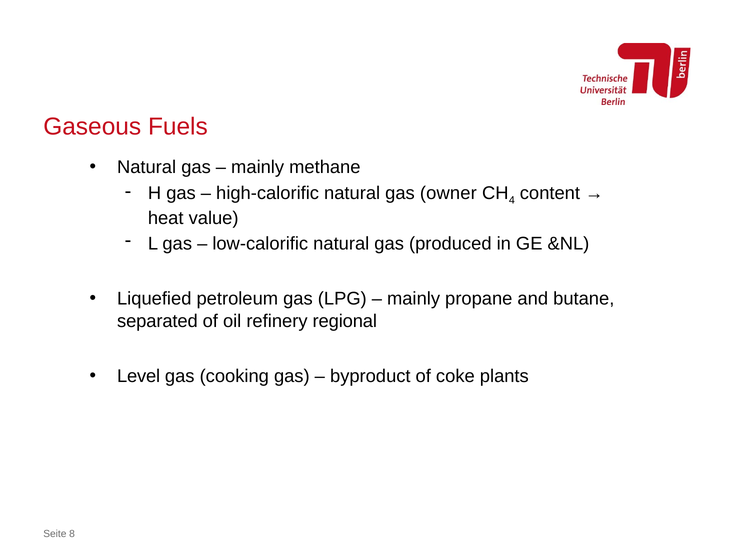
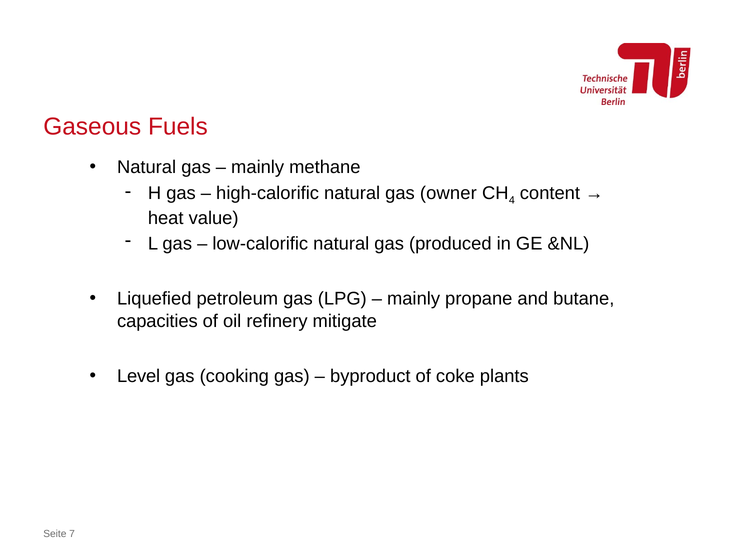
separated: separated -> capacities (157, 321)
regional: regional -> mitigate (345, 321)
8: 8 -> 7 (72, 533)
